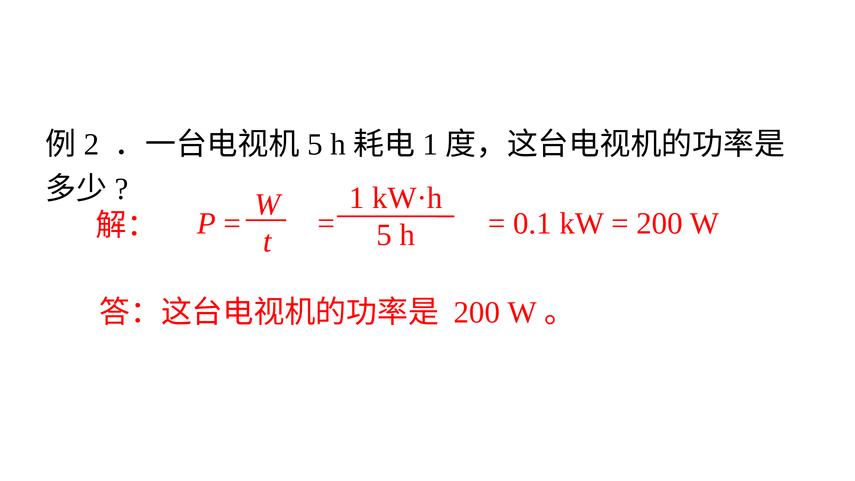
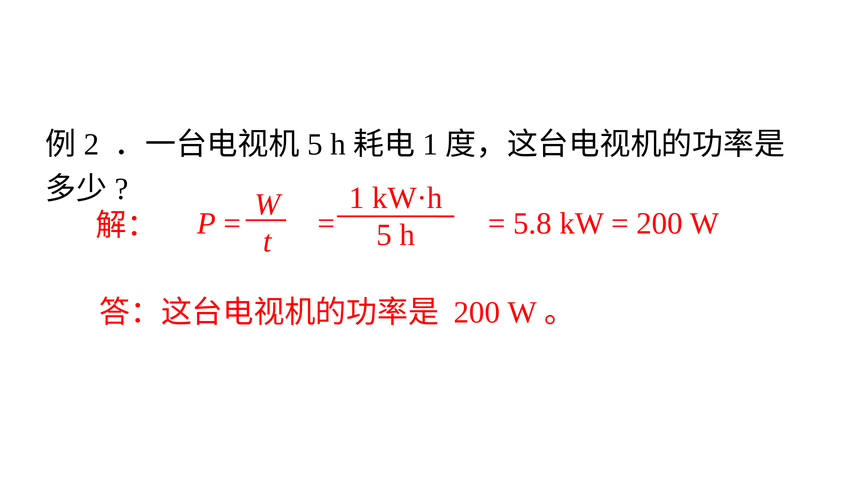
0.1: 0.1 -> 5.8 (532, 223)
